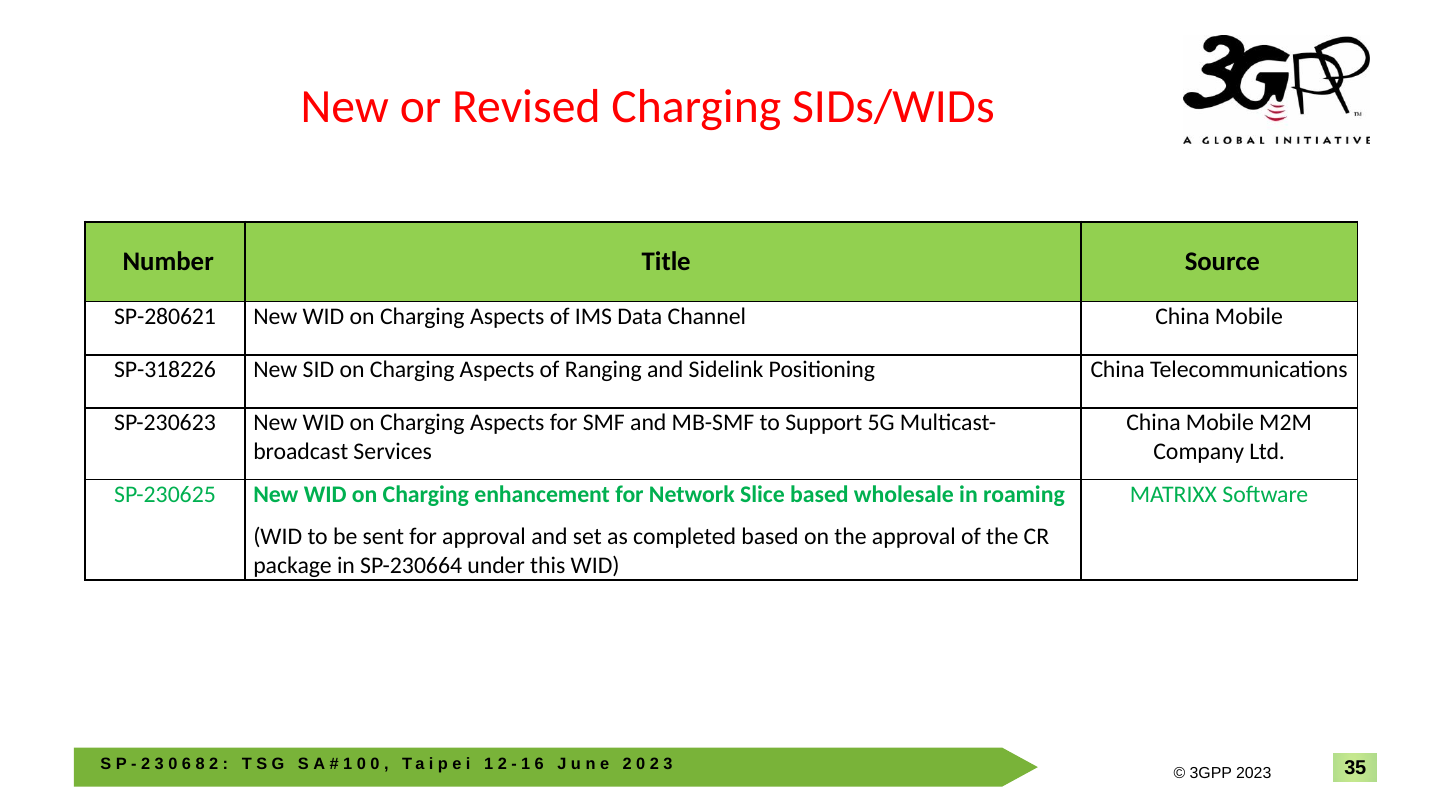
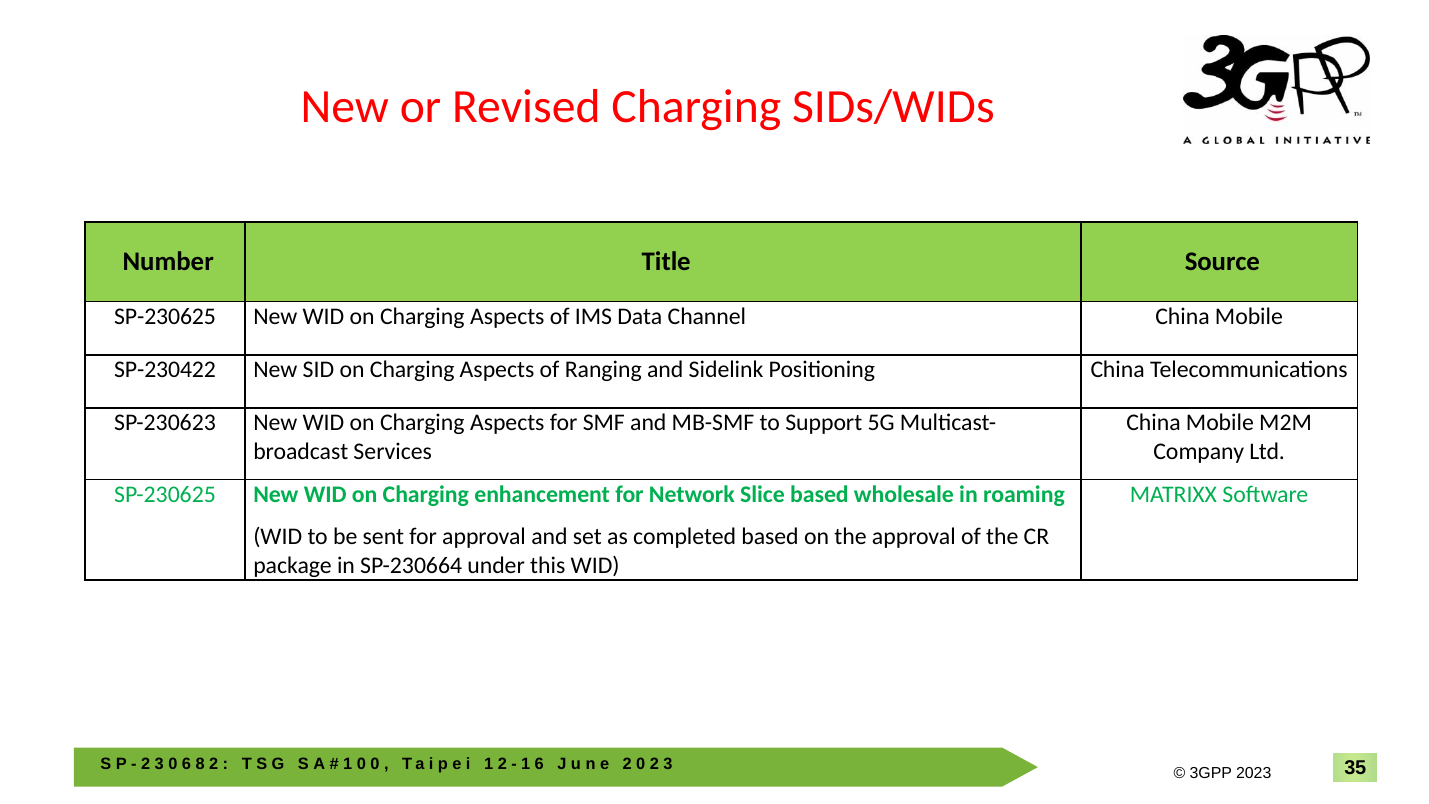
SP-280621: SP-280621 -> SP-230625 (165, 316)
SP-318226: SP-318226 -> SP-230422 (165, 369)
